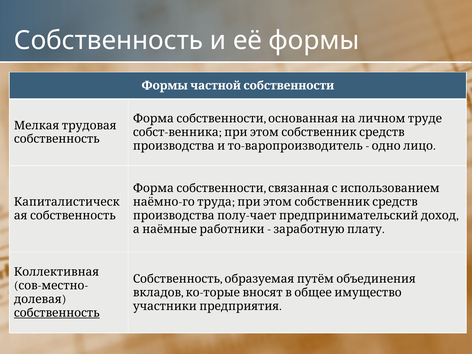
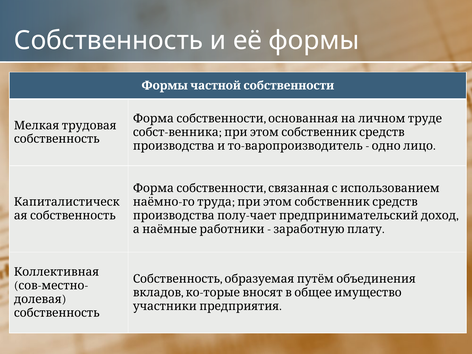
собственность underline: present -> none (57, 313)
